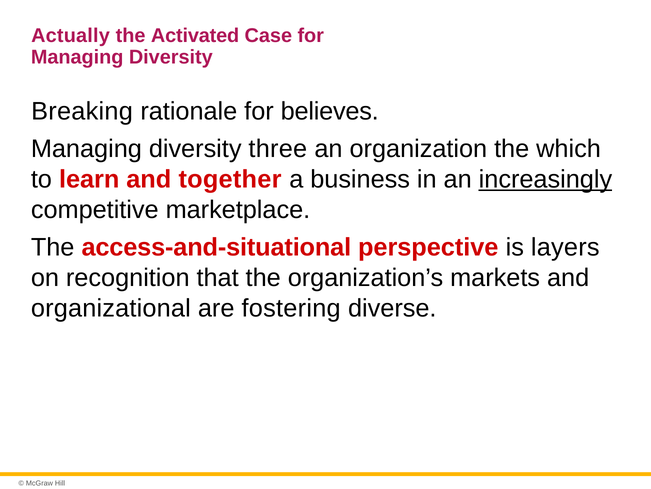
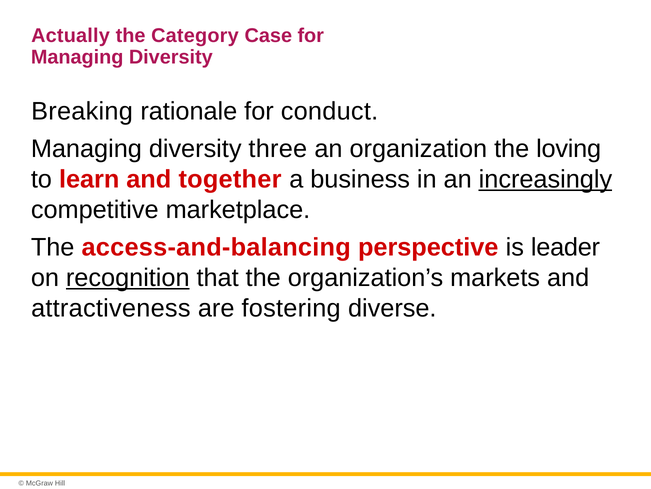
Activated: Activated -> Category (195, 36)
believes: believes -> conduct (329, 111)
which: which -> loving (569, 149)
access-and-situational: access-and-situational -> access-and-balancing (216, 247)
layers: layers -> leader (566, 247)
recognition underline: none -> present (128, 278)
organizational: organizational -> attractiveness (111, 308)
